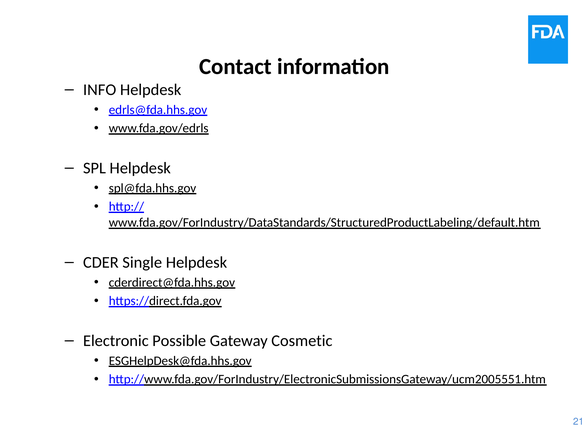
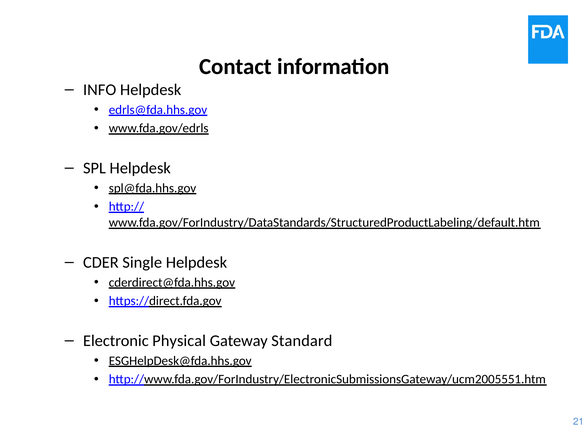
Possible: Possible -> Physical (179, 341)
Cosmetic: Cosmetic -> Standard (302, 341)
